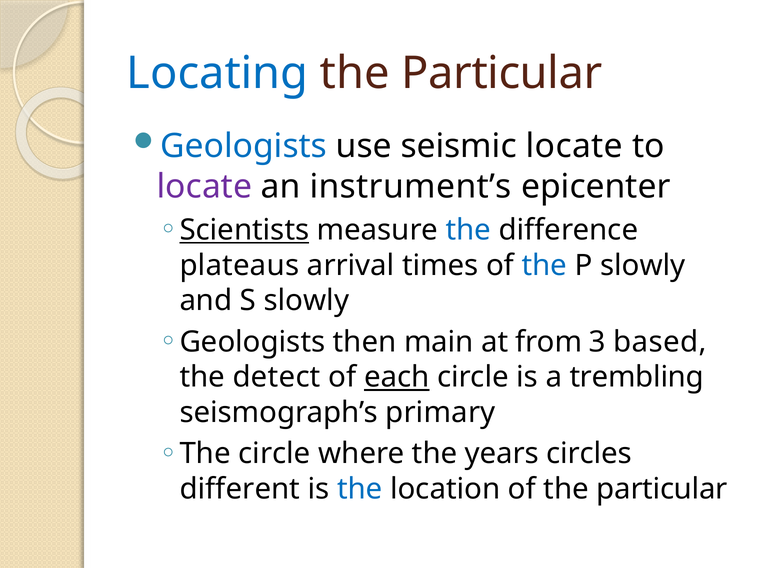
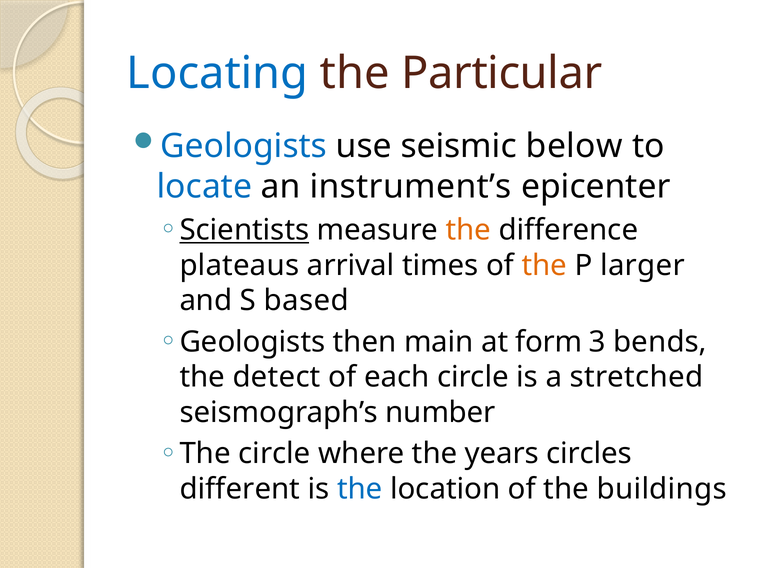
seismic locate: locate -> below (574, 146)
locate colour: purple -> blue (204, 187)
the colour: blue -> orange (468, 230)
the colour: blue -> orange (544, 266)
P slowly: slowly -> larger (643, 266)
S slowly: slowly -> based (306, 301)
from: from -> form (549, 342)
based: based -> bends (660, 342)
each underline: present -> none (397, 378)
trembling: trembling -> stretched (636, 378)
primary: primary -> number (440, 413)
of the particular: particular -> buildings (662, 490)
